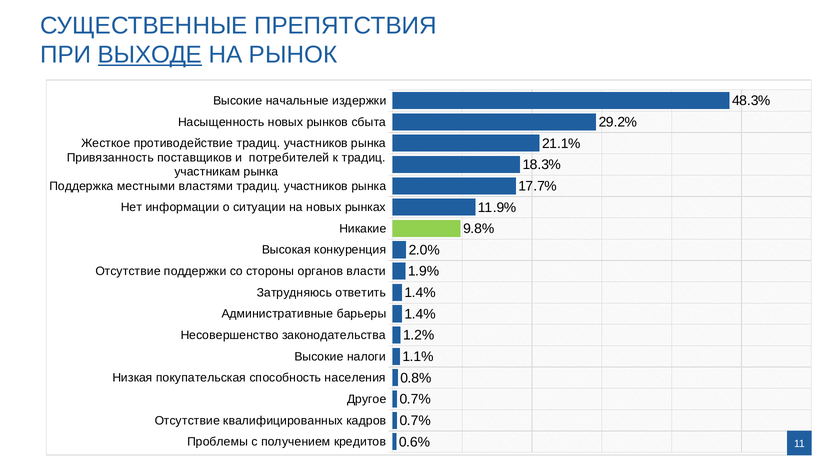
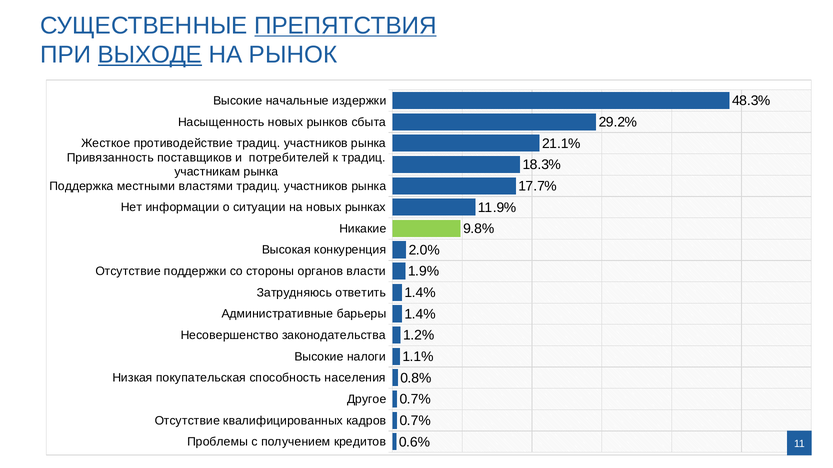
ПРЕПЯТСТВИЯ underline: none -> present (346, 26)
